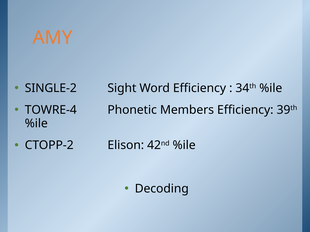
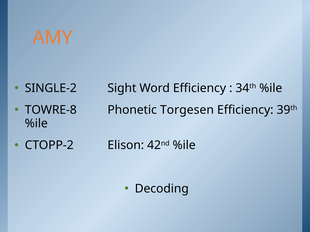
TOWRE-4: TOWRE-4 -> TOWRE-8 (51, 110)
Members: Members -> Torgesen (187, 110)
